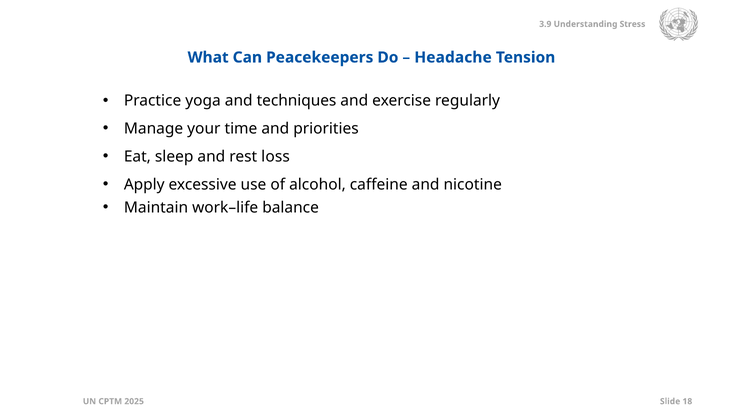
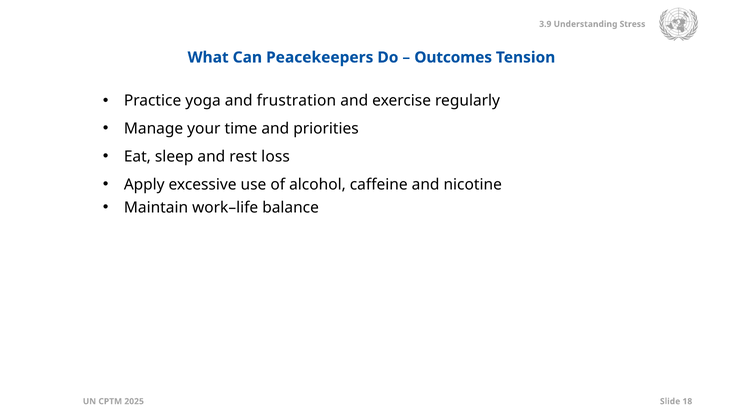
Headache: Headache -> Outcomes (453, 57)
techniques: techniques -> frustration (296, 101)
